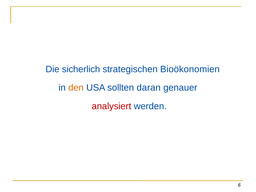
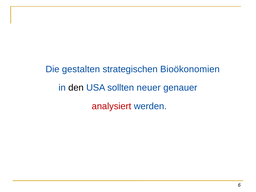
sicherlich: sicherlich -> gestalten (81, 69)
den colour: orange -> black (76, 88)
daran: daran -> neuer (149, 88)
